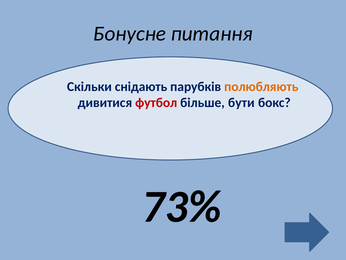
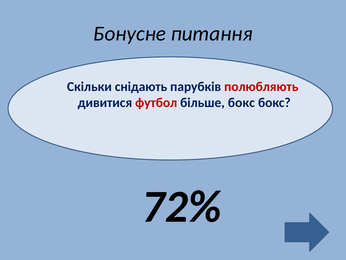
полюбляють colour: orange -> red (261, 86)
більше бути: бути -> бокс (241, 103)
73%: 73% -> 72% (182, 206)
